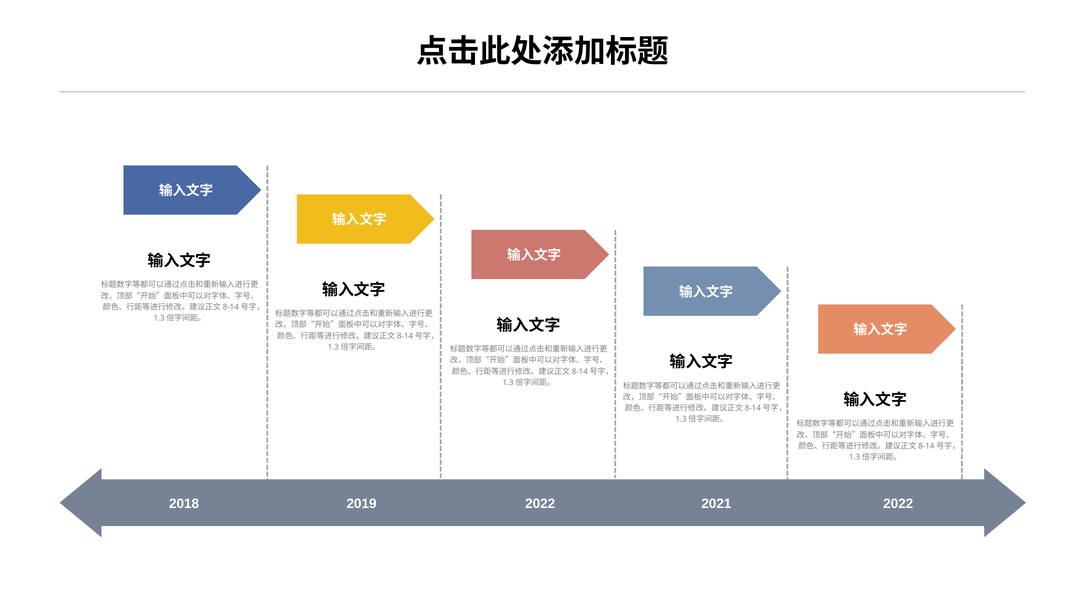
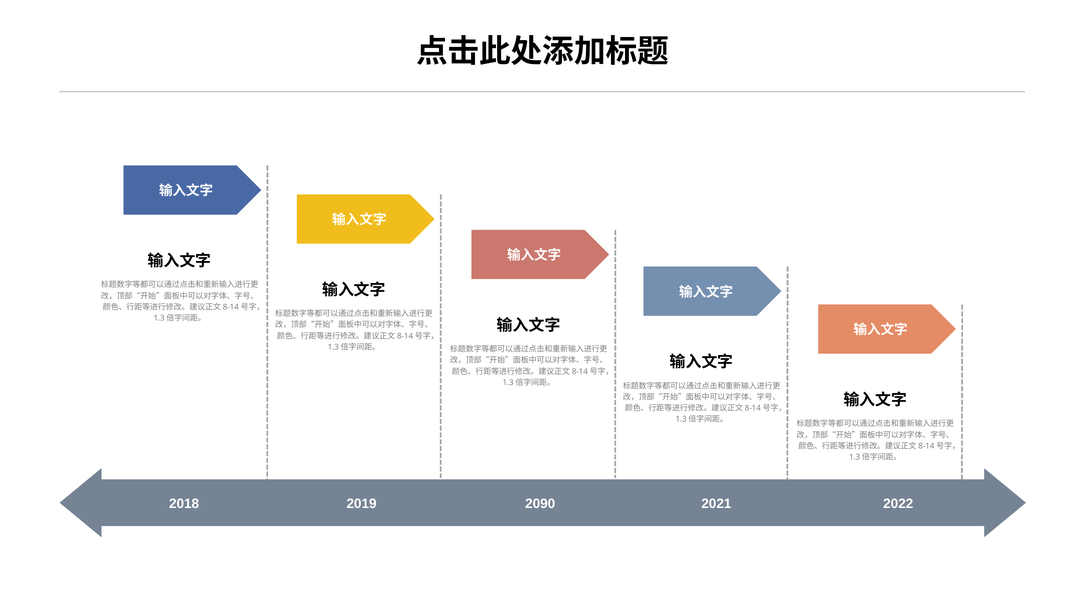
2022: 2022 -> 2090 (540, 503)
